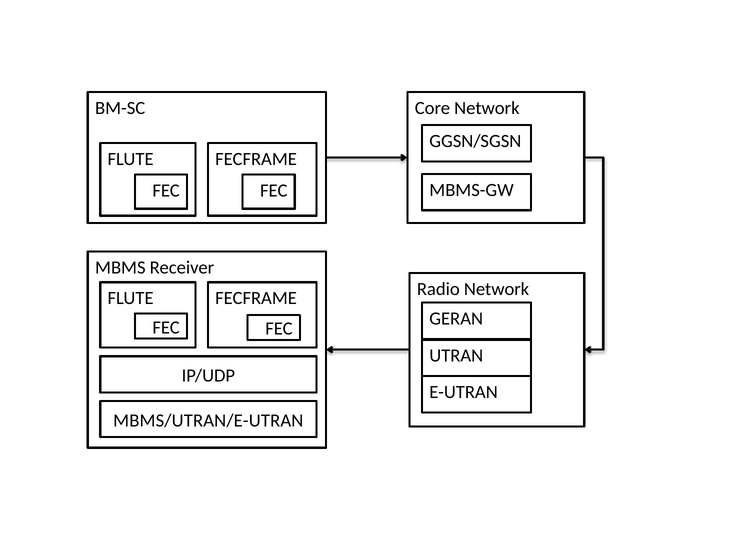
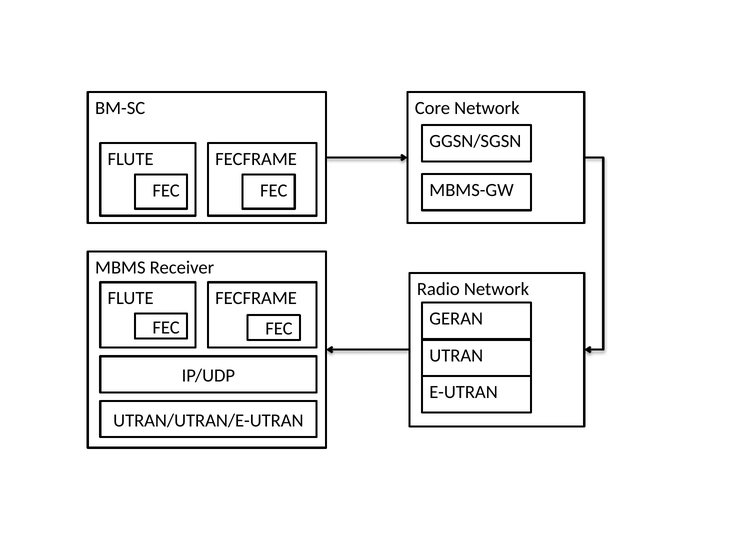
MBMS/UTRAN/E-UTRAN: MBMS/UTRAN/E-UTRAN -> UTRAN/UTRAN/E-UTRAN (208, 421)
